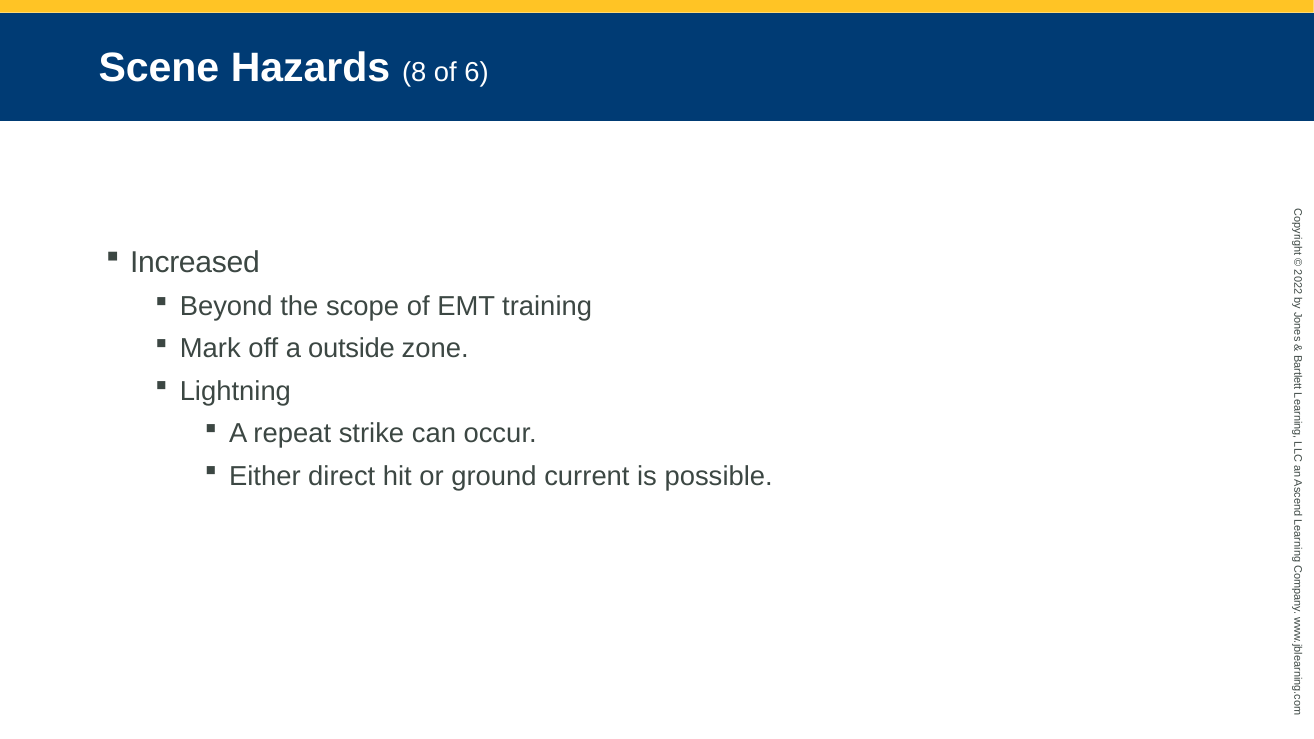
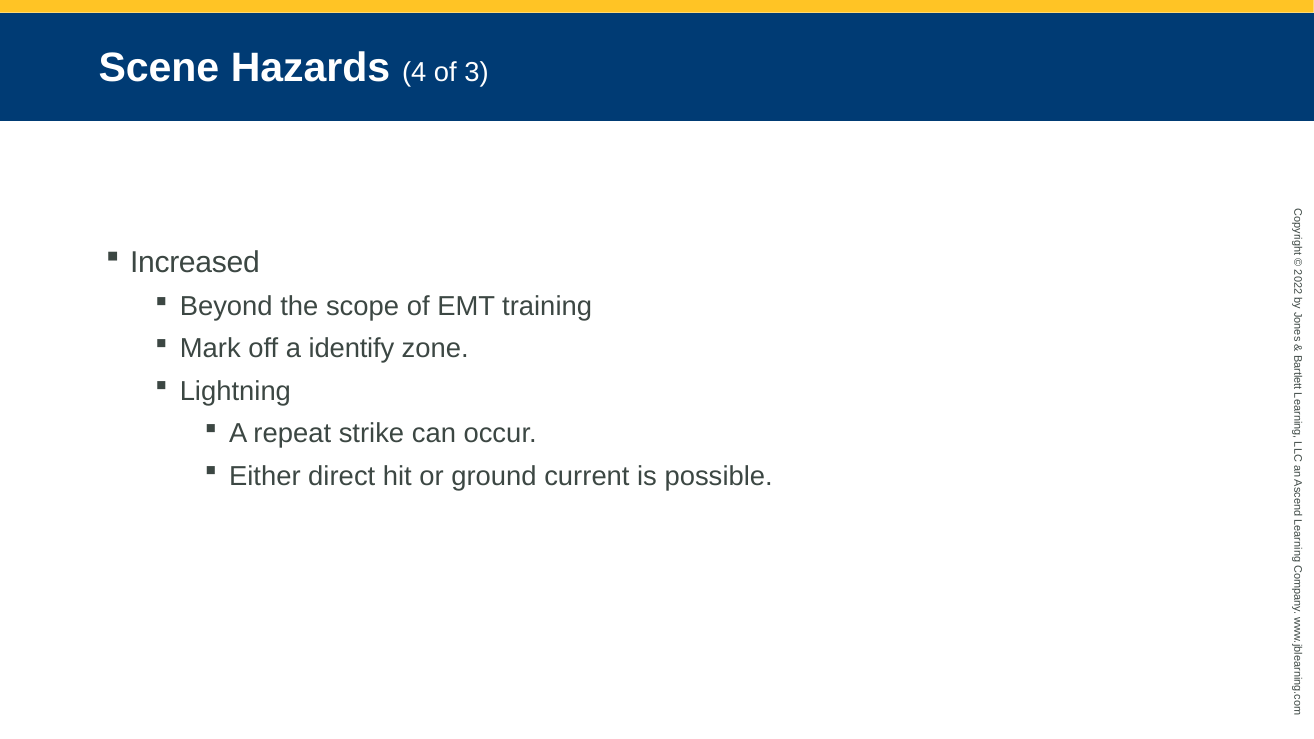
8: 8 -> 4 (414, 72)
6: 6 -> 3 (477, 72)
outside: outside -> identify (352, 349)
